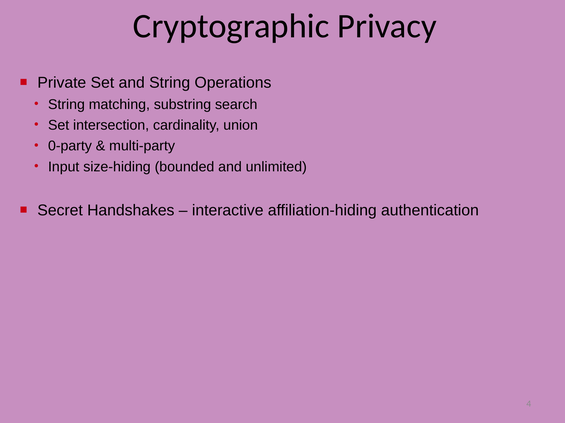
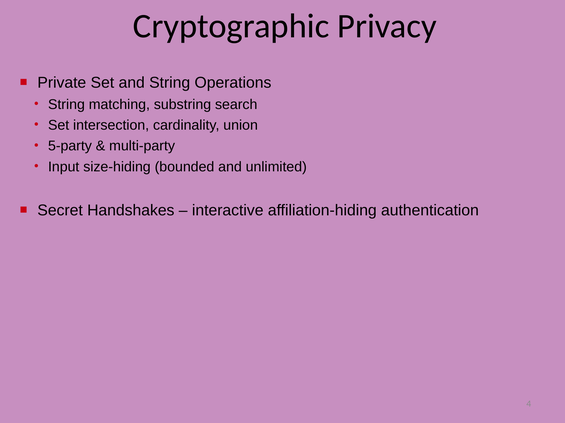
0-party: 0-party -> 5-party (70, 146)
